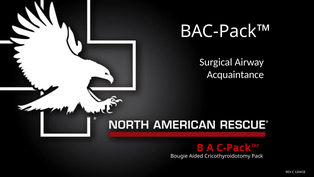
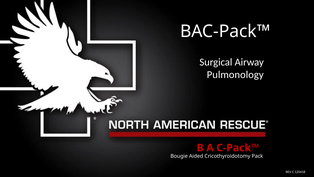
Acquaintance: Acquaintance -> Pulmonology (235, 75)
